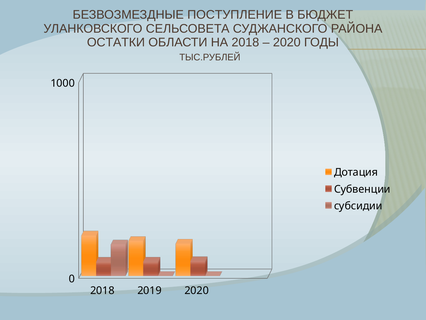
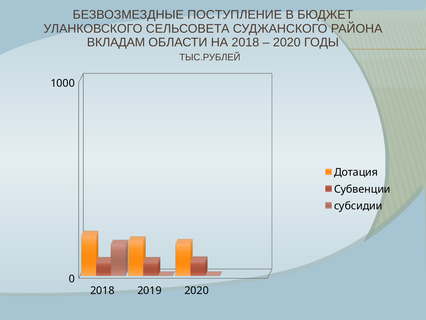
ОСТАТКИ: ОСТАТКИ -> ВКЛАДАМ (116, 42)
